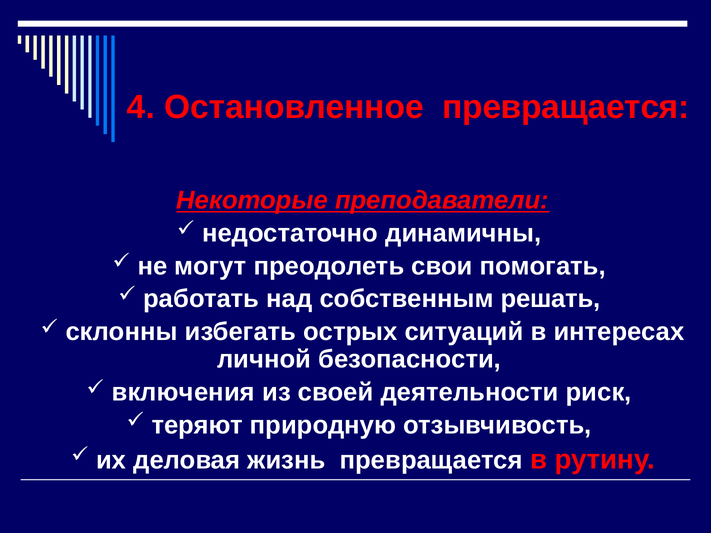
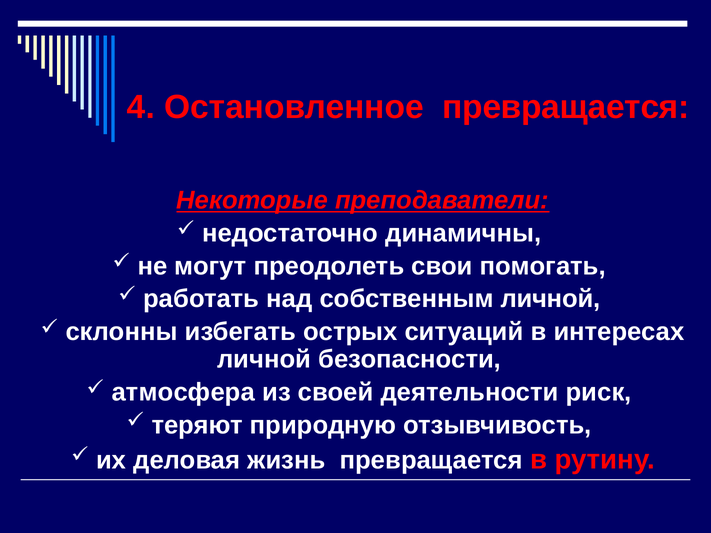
собственным решать: решать -> личной (551, 299)
включения: включения -> атмосфера (183, 392)
